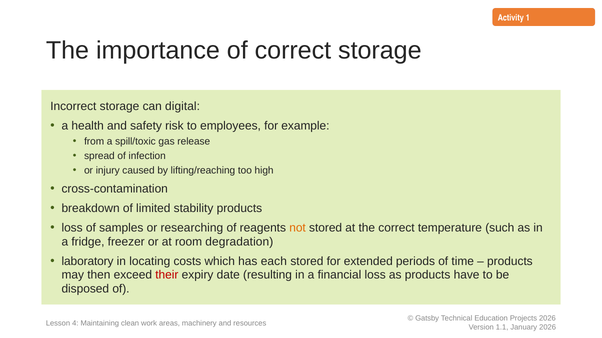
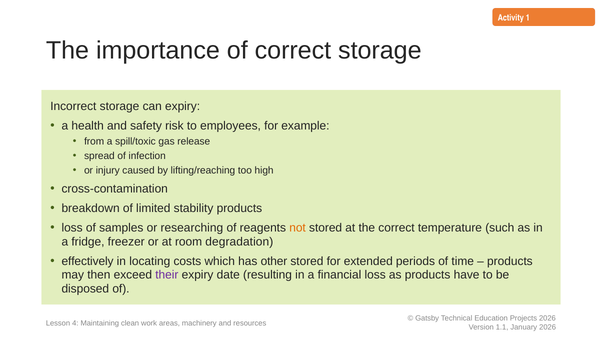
can digital: digital -> expiry (183, 107)
laboratory: laboratory -> effectively (88, 262)
each: each -> other (274, 262)
their colour: red -> purple (167, 275)
